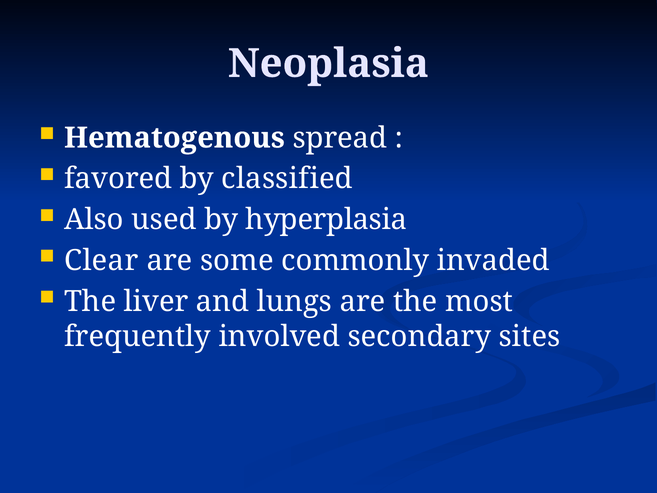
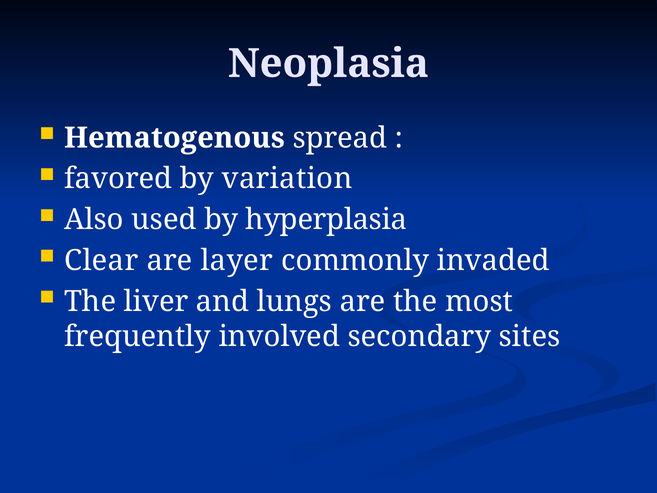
classified: classified -> variation (287, 179)
some: some -> layer (237, 261)
